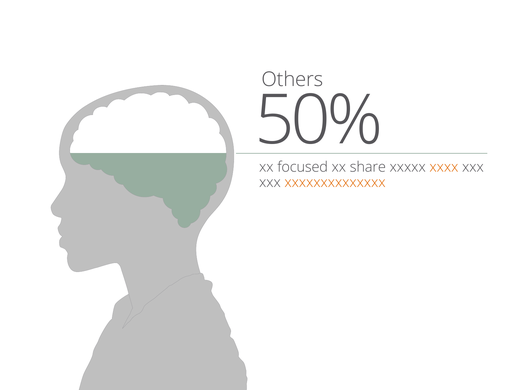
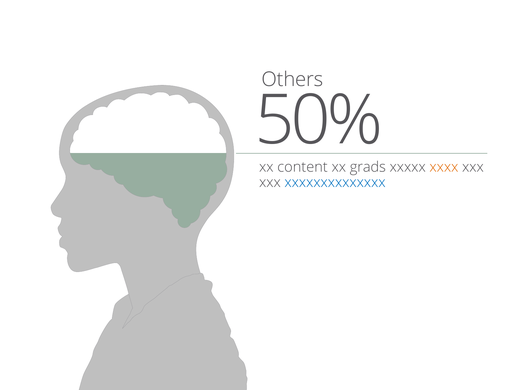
focused: focused -> content (302, 167)
share: share -> grads (368, 167)
xxxxxxxxxxxxxx colour: orange -> blue (335, 183)
